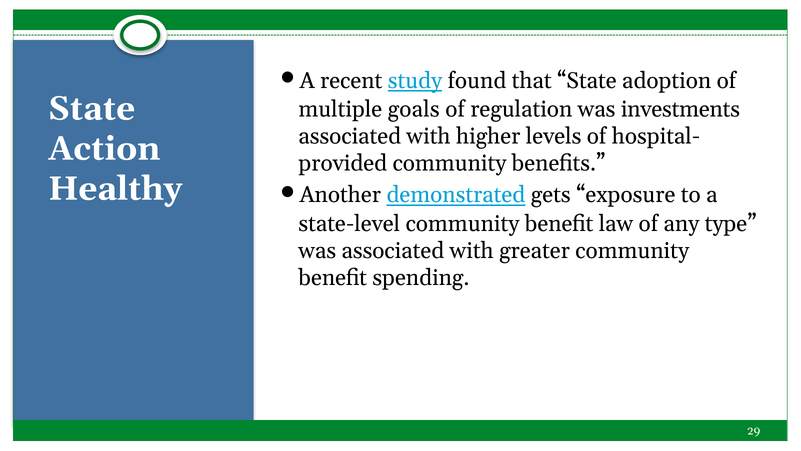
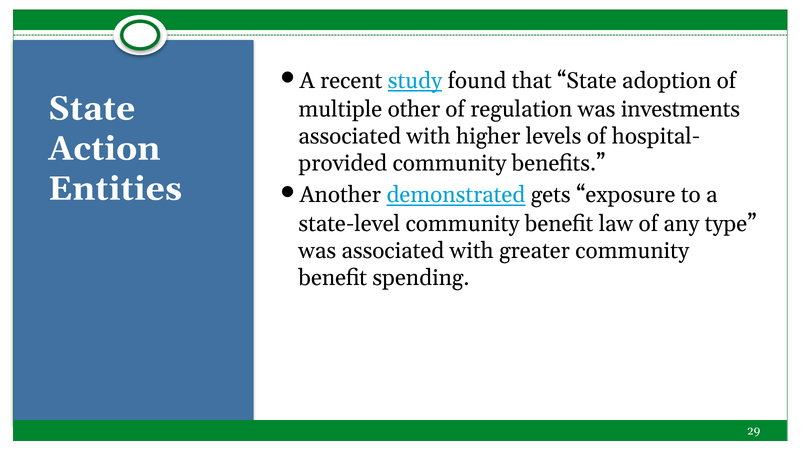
goals: goals -> other (414, 109)
Healthy: Healthy -> Entities (115, 189)
